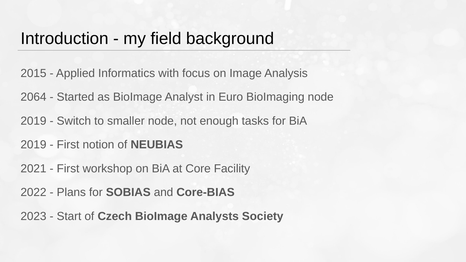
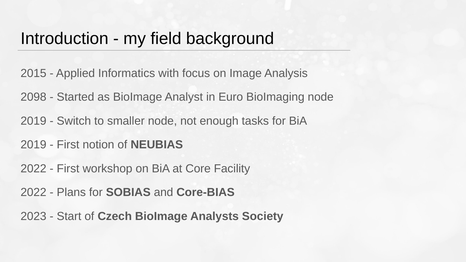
2064: 2064 -> 2098 (33, 97)
2021: 2021 -> 2022 (33, 169)
